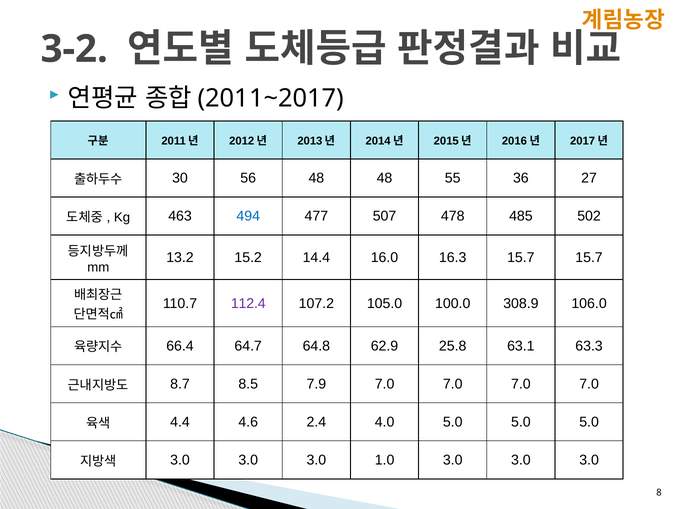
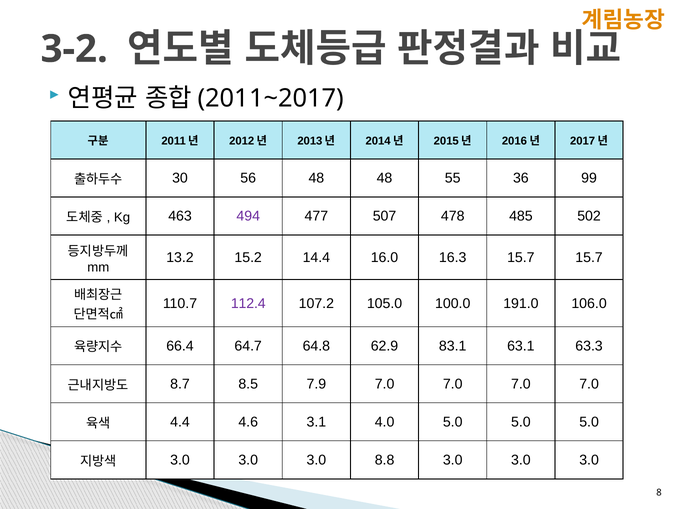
27: 27 -> 99 (589, 178)
494 colour: blue -> purple (248, 216)
308.9: 308.9 -> 191.0 (521, 303)
25.8: 25.8 -> 83.1 (453, 346)
2.4: 2.4 -> 3.1 (316, 422)
1.0: 1.0 -> 8.8 (385, 460)
